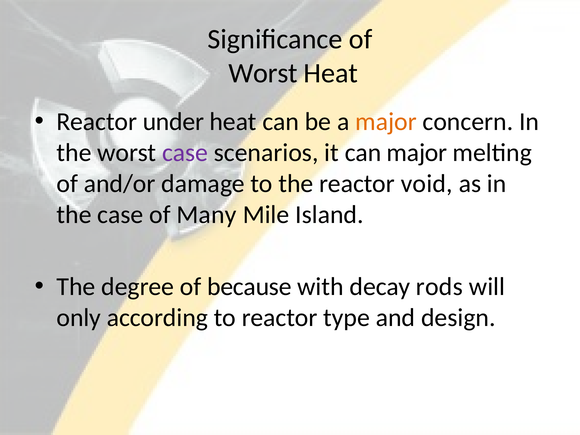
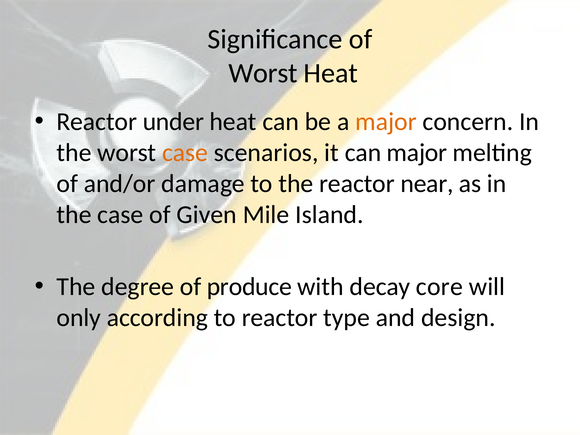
case colour: purple -> orange (185, 153)
void: void -> near (427, 184)
Many: Many -> Given (207, 214)
because: because -> produce (249, 287)
rods: rods -> core (439, 287)
